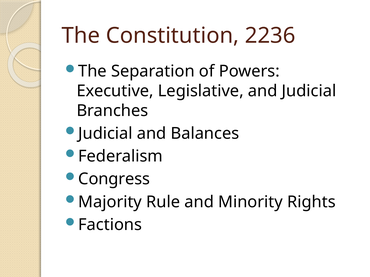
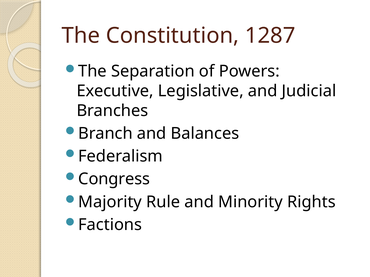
2236: 2236 -> 1287 (270, 36)
Judicial: Judicial -> Branch (105, 134)
